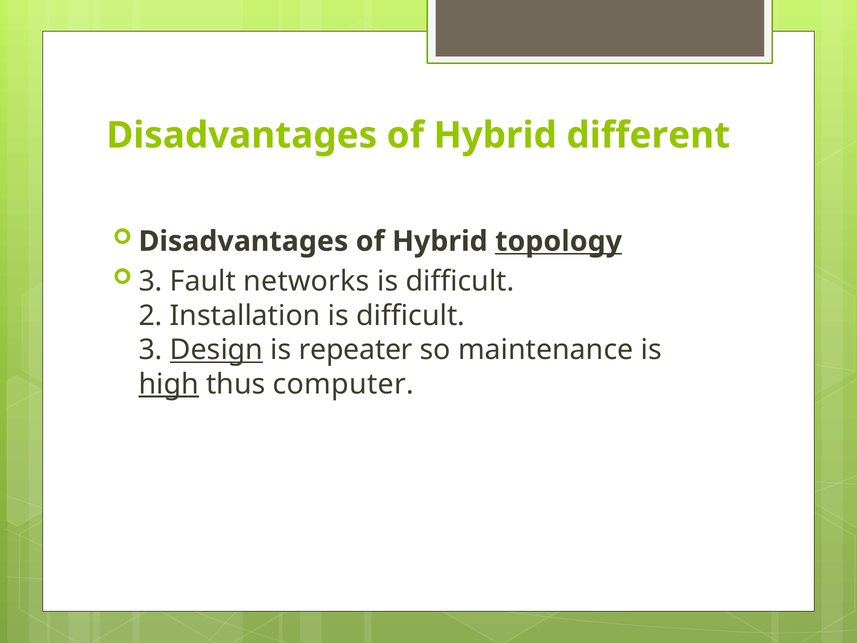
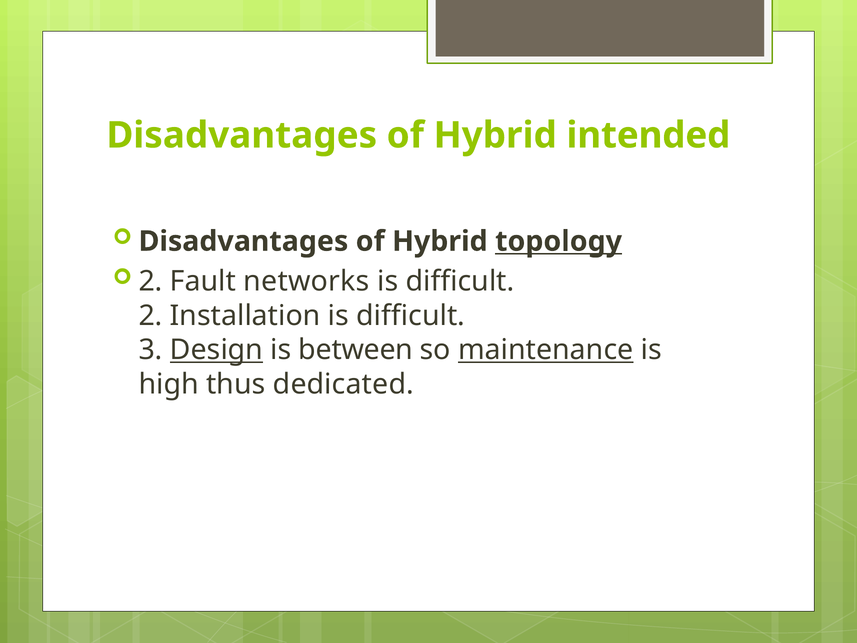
different: different -> intended (648, 135)
3: 3 -> 2 (151, 281)
repeater: repeater -> between (356, 350)
maintenance underline: none -> present (546, 350)
high underline: present -> none (169, 384)
computer: computer -> dedicated (343, 384)
